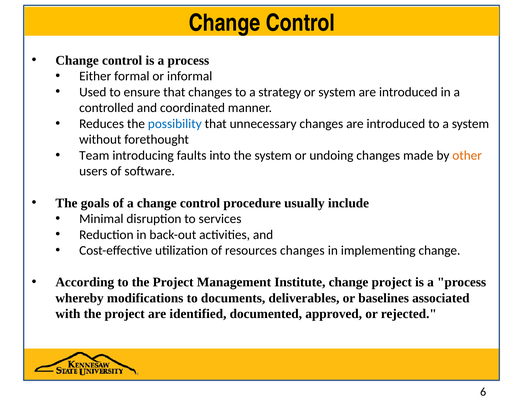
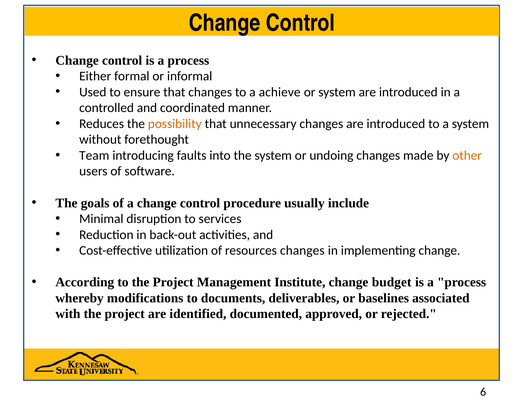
strategy: strategy -> achieve (280, 92)
possibility colour: blue -> orange (175, 124)
change project: project -> budget (392, 282)
